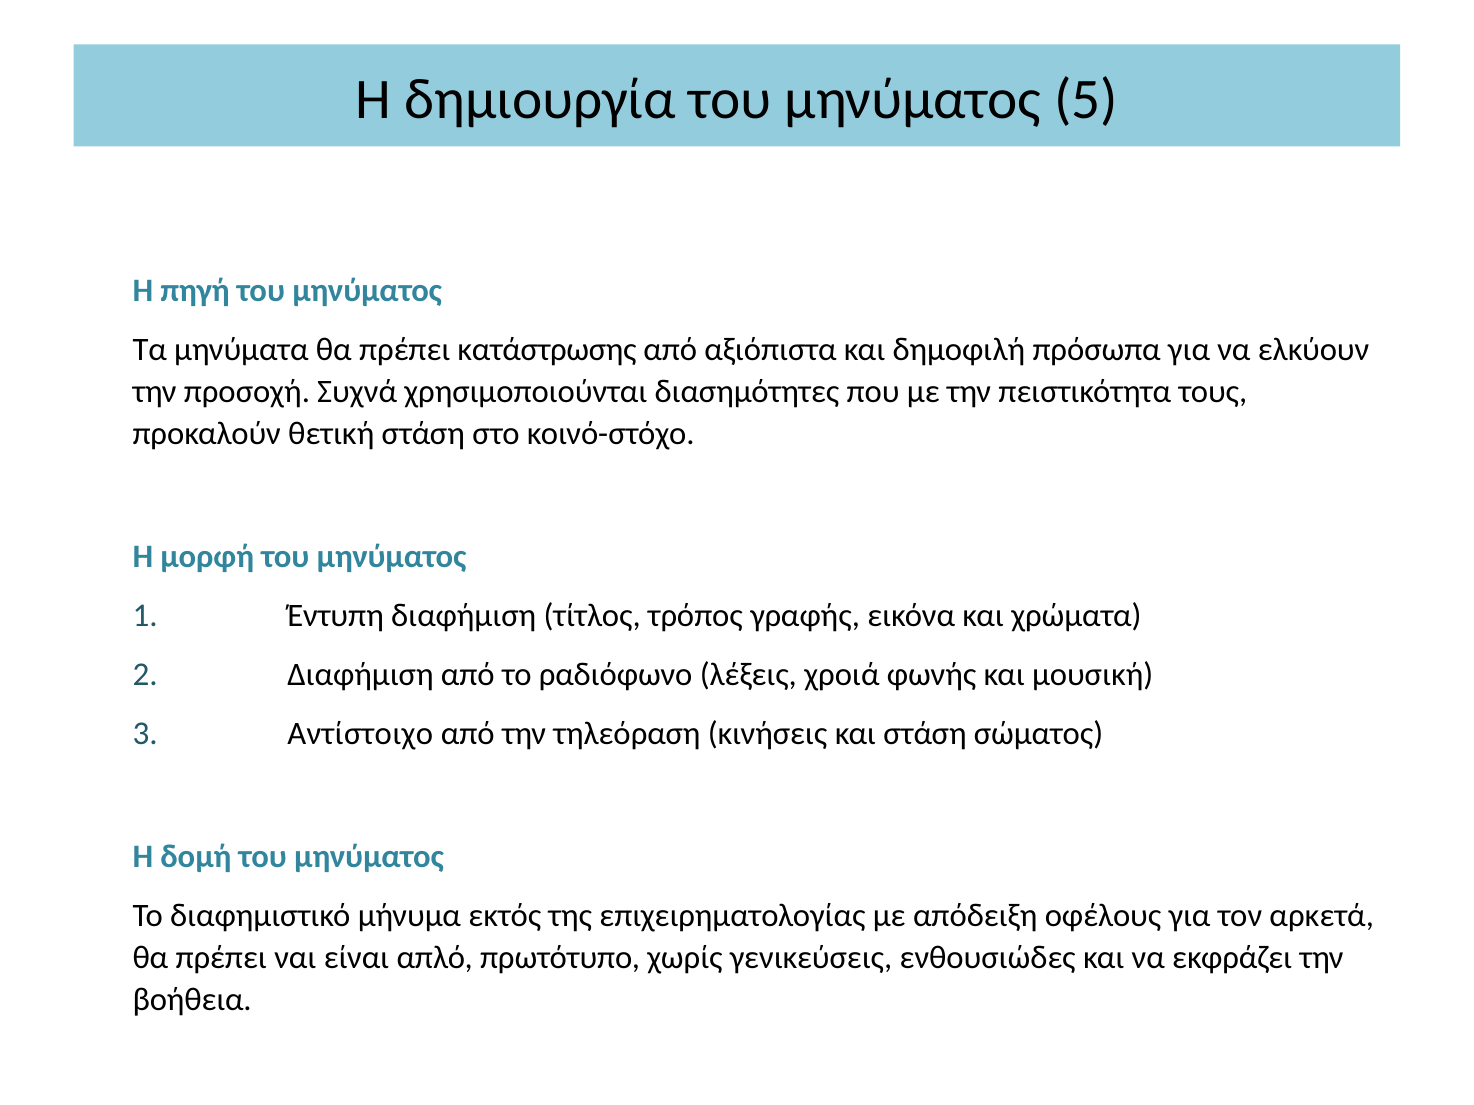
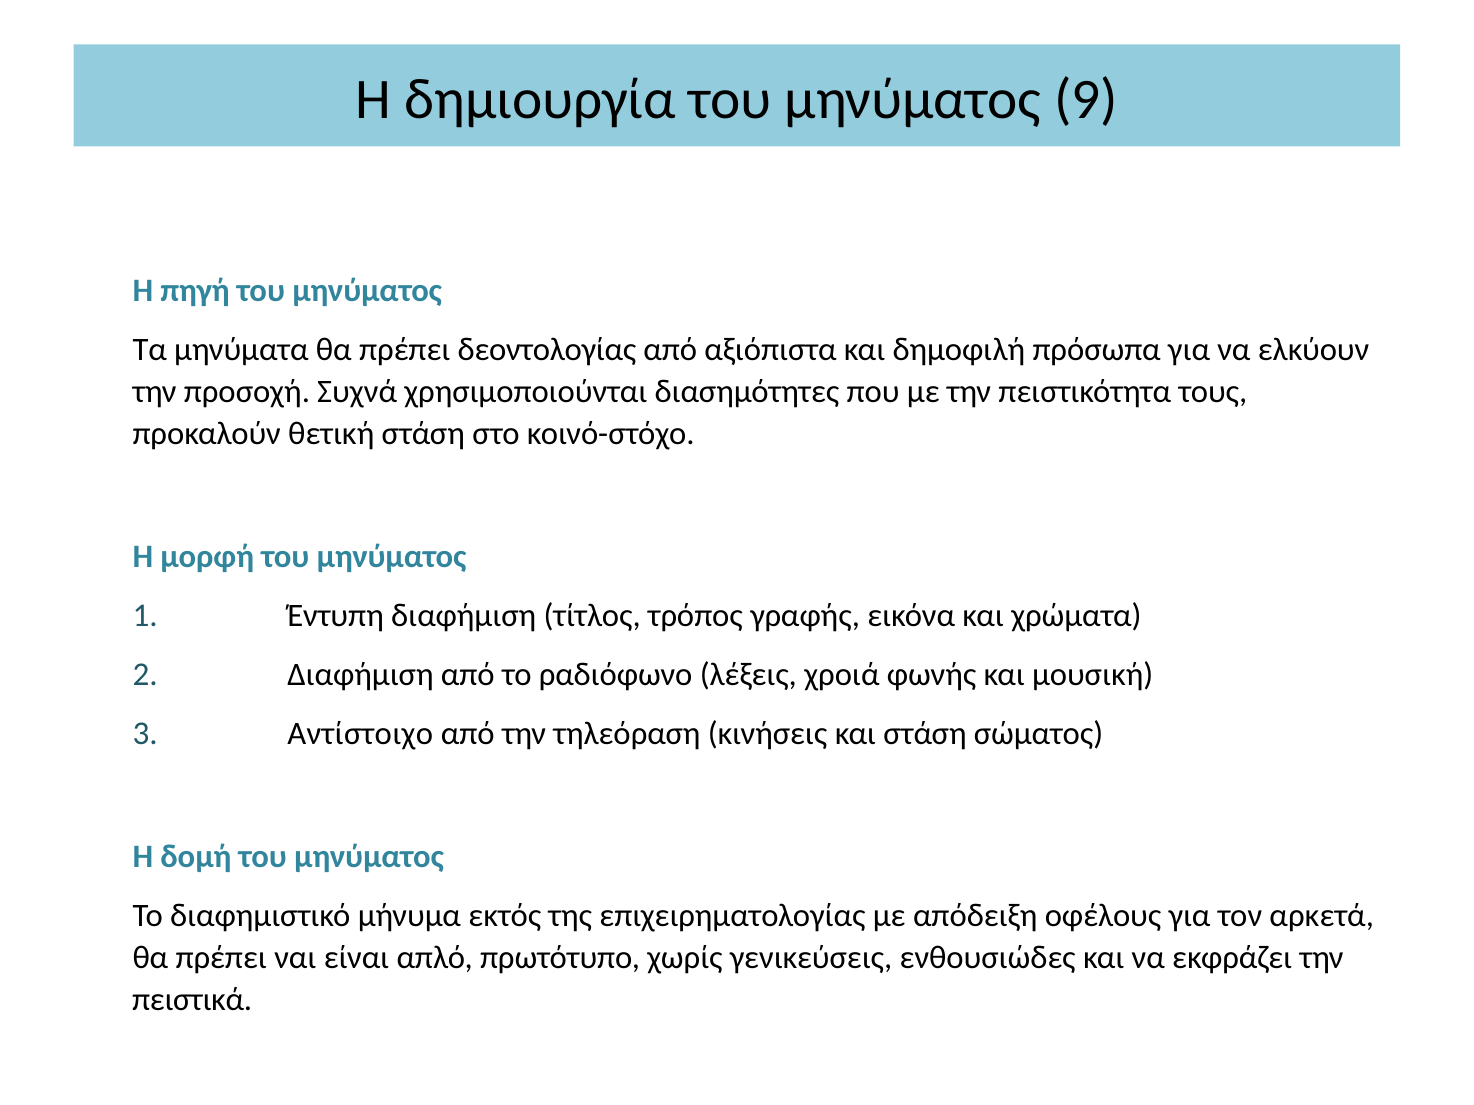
5: 5 -> 9 (1086, 99)
κατάστρωσης: κατάστρωσης -> δεοντολογίας (547, 349)
βοήθεια: βοήθεια -> πειστικά (192, 1001)
